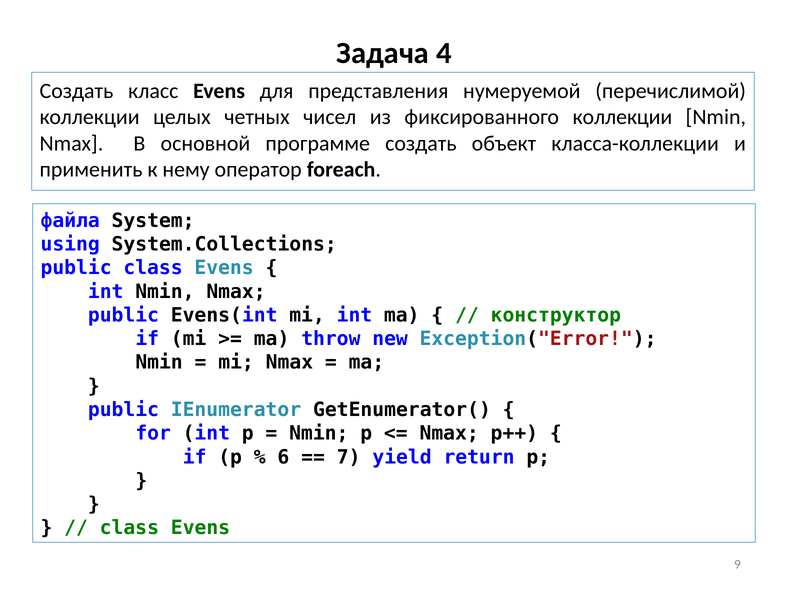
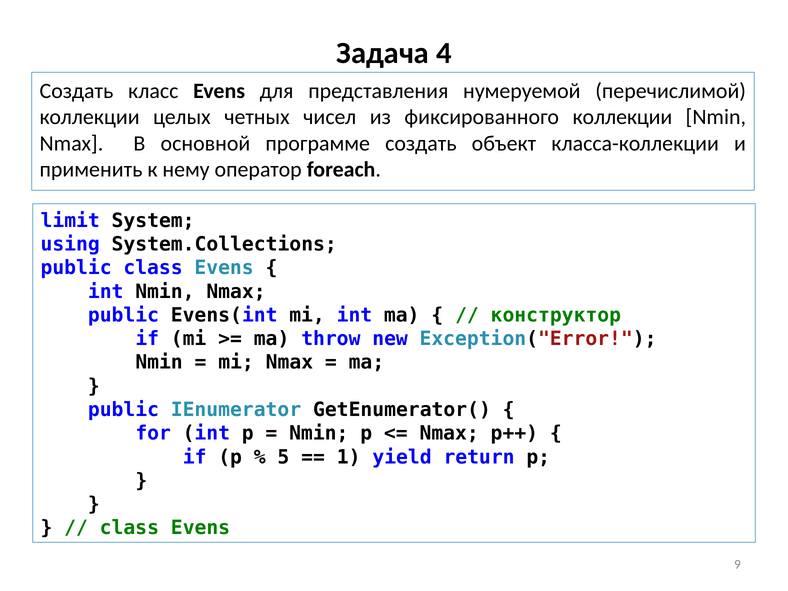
файла: файла -> limit (70, 221)
6: 6 -> 5 (283, 457)
7: 7 -> 1 (349, 457)
